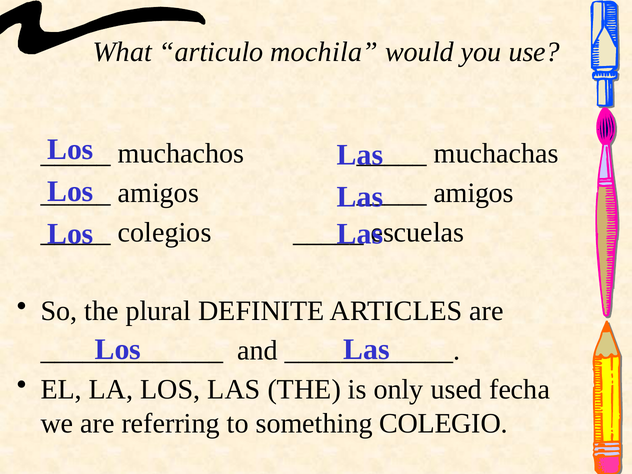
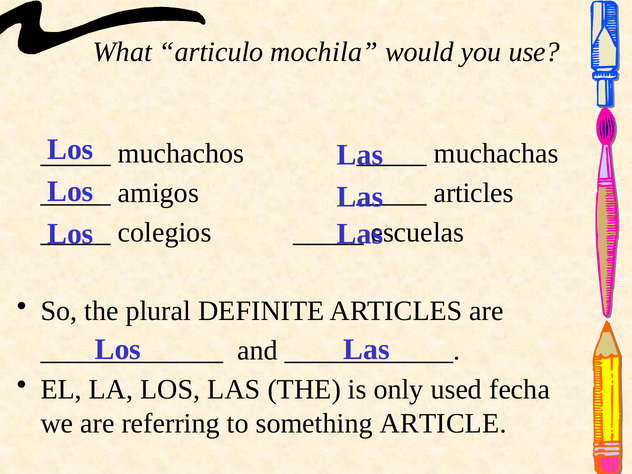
amigos: amigos -> articles (474, 193)
COLEGIO: COLEGIO -> ARTICLE (443, 423)
